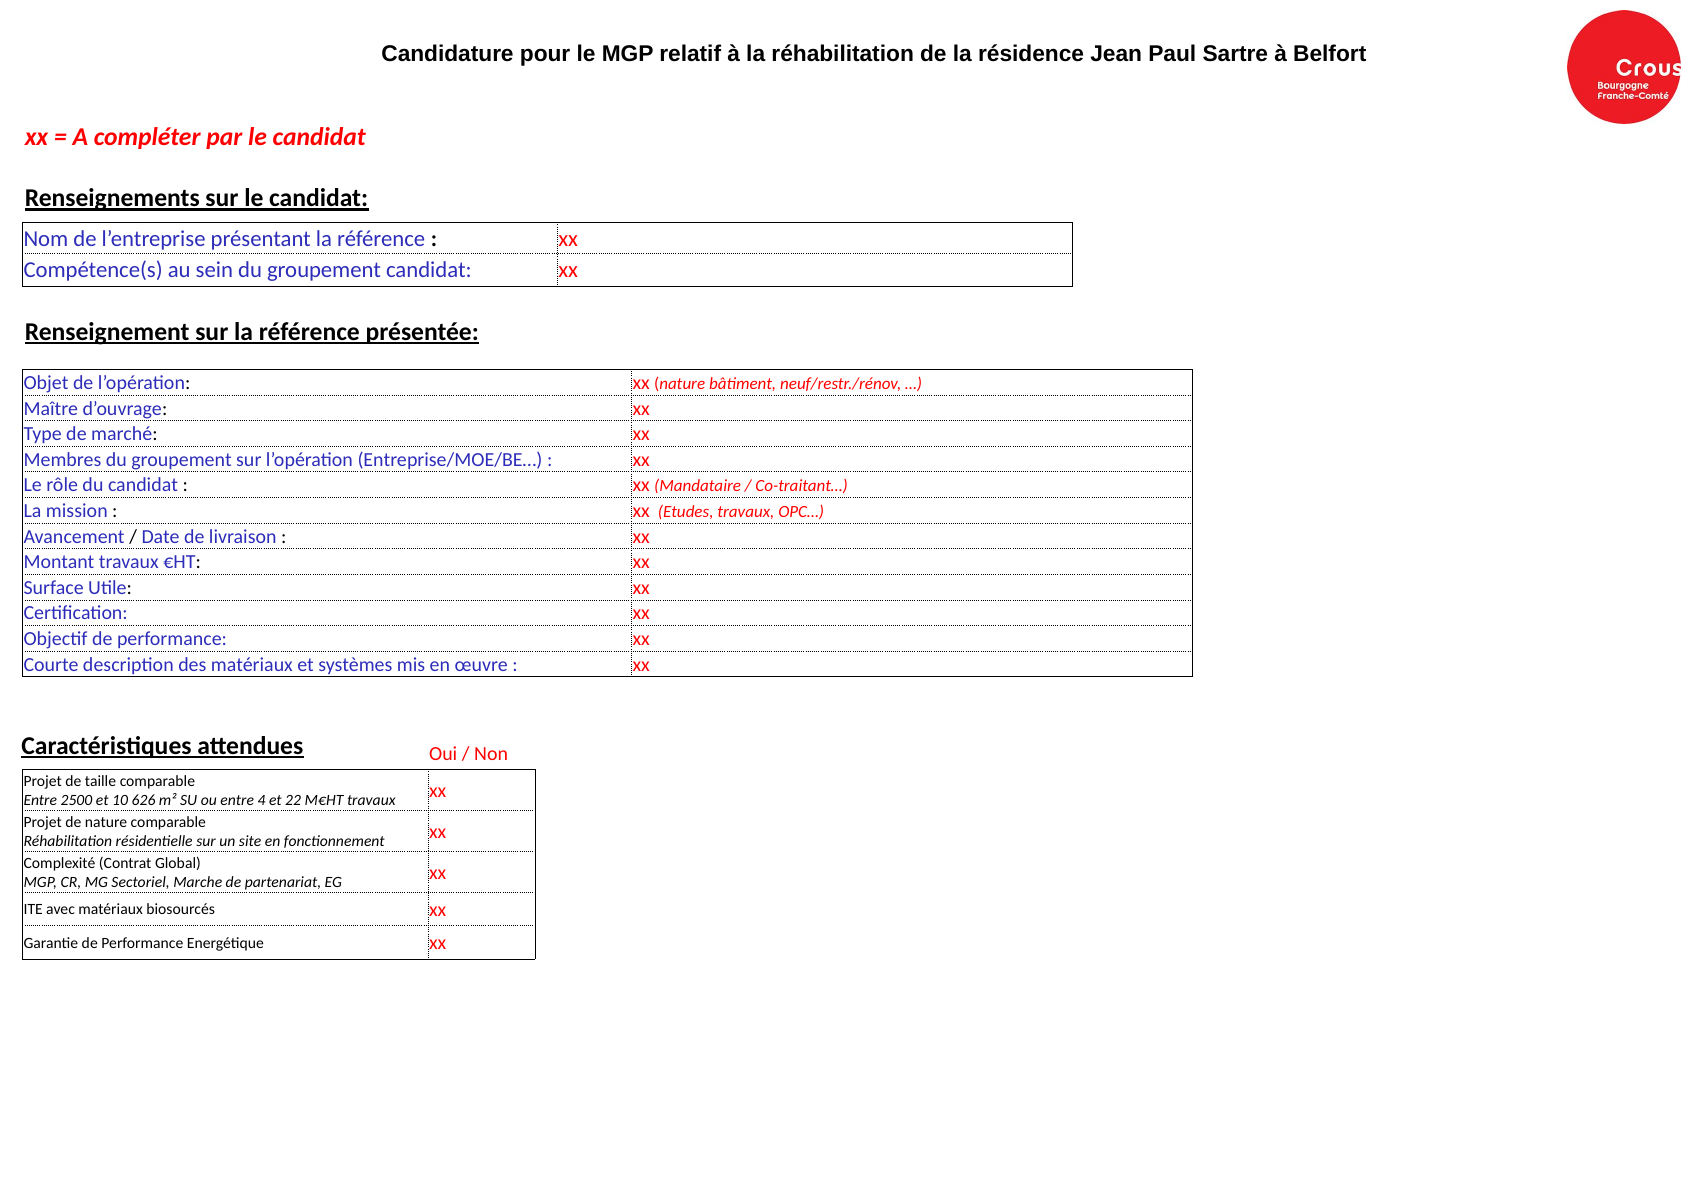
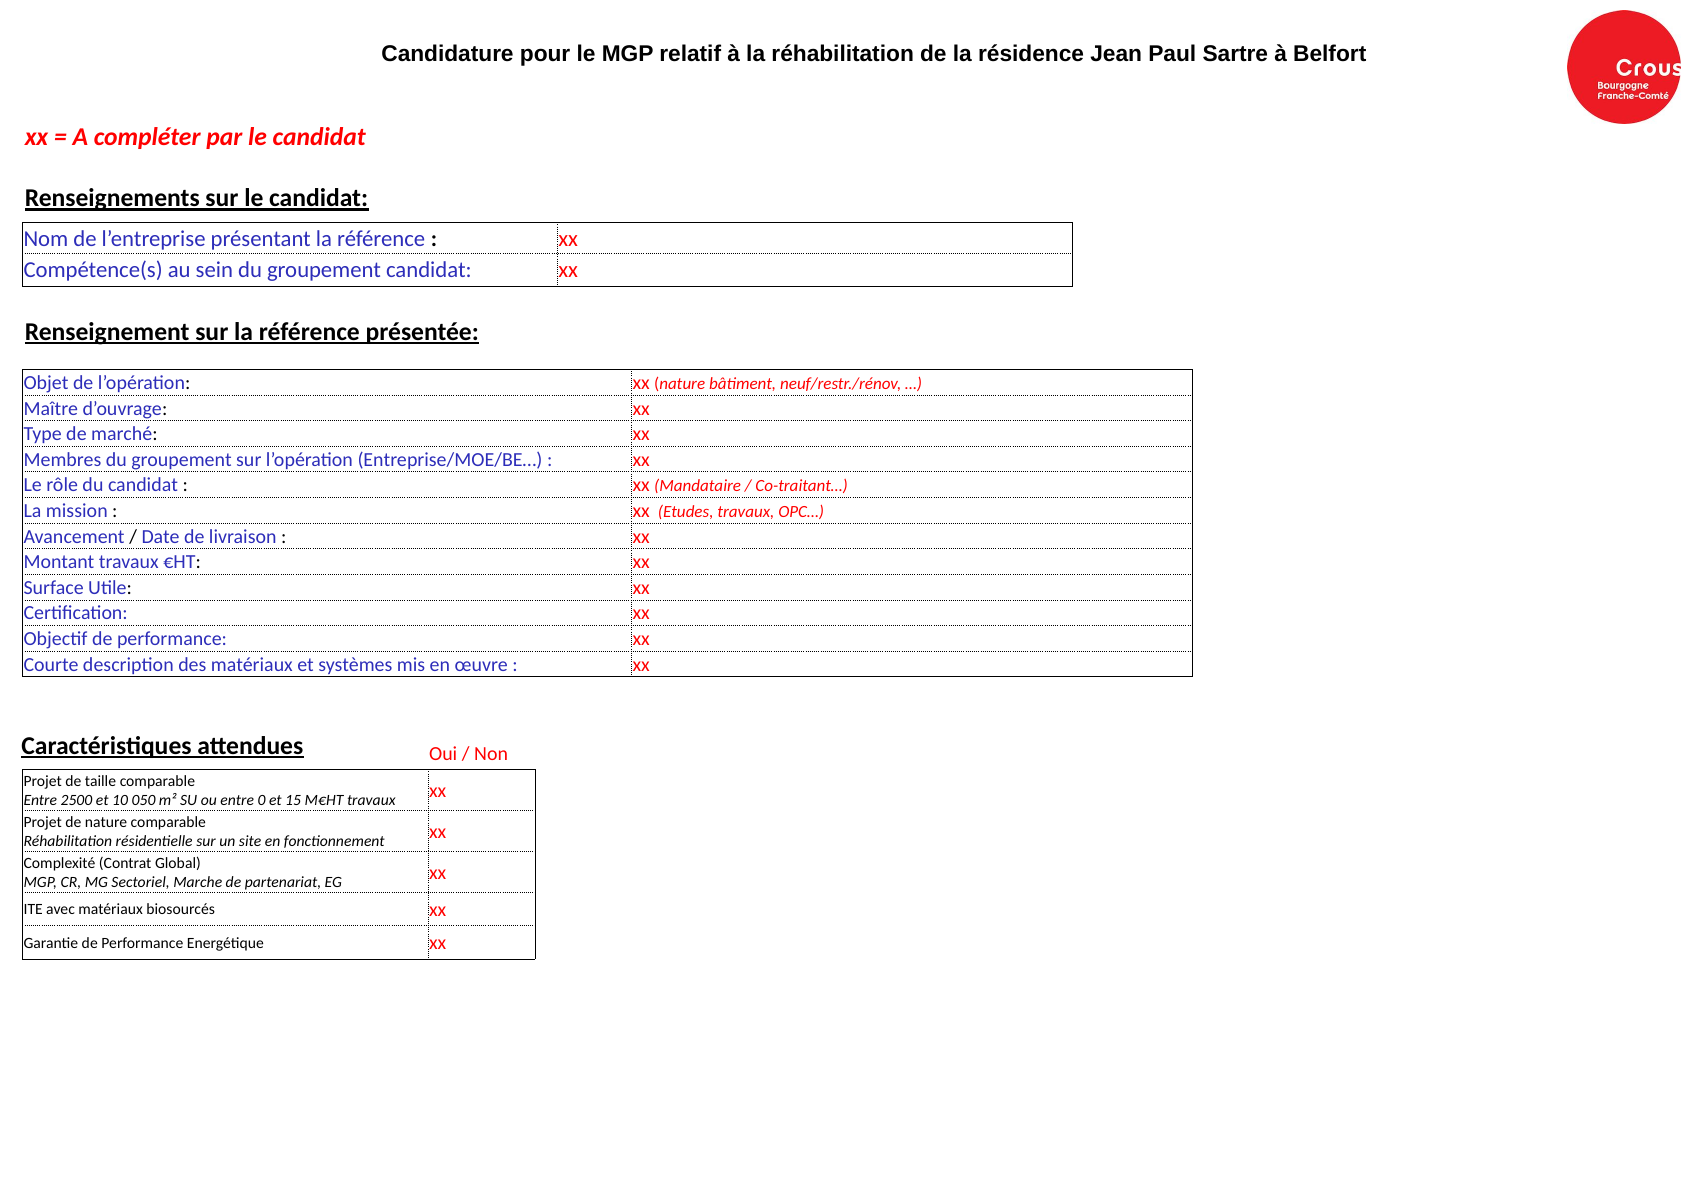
626: 626 -> 050 (144, 800)
4: 4 -> 0 (262, 800)
22: 22 -> 15 (293, 800)
